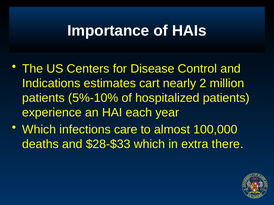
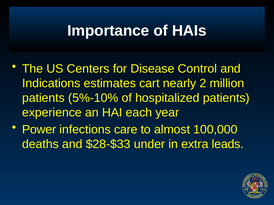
Which: Which -> Power (39, 130)
$28-$33 which: which -> under (149, 144)
there: there -> leads (228, 144)
